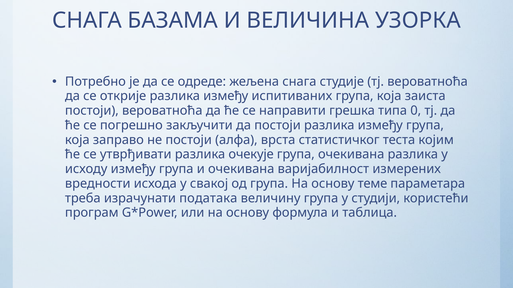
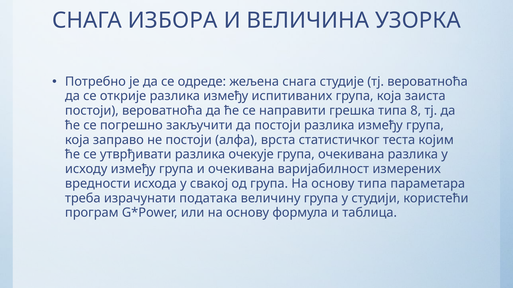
БАЗАМА: БАЗАМА -> ИЗБОРА (173, 21)
0: 0 -> 8 (416, 111)
основу теме: теме -> типа (372, 184)
